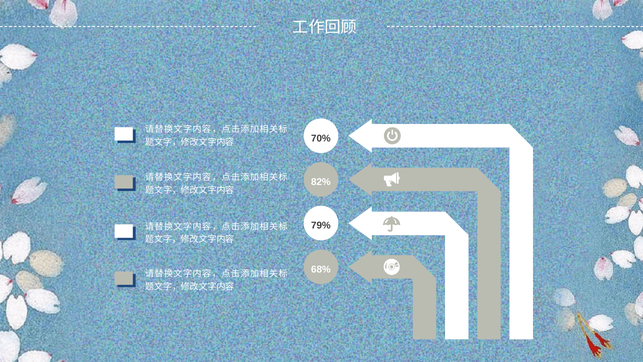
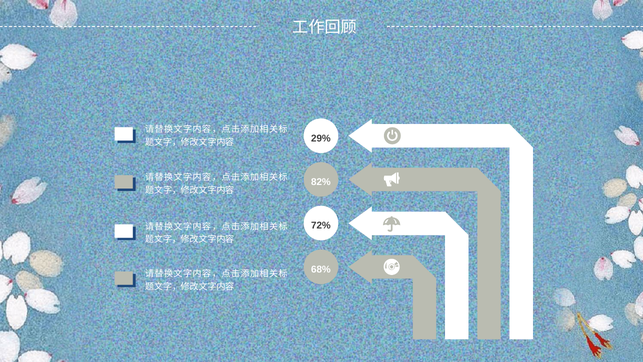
70%: 70% -> 29% (321, 138)
79%: 79% -> 72% (321, 226)
